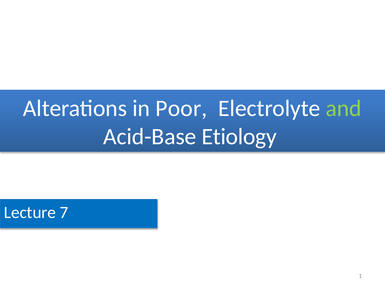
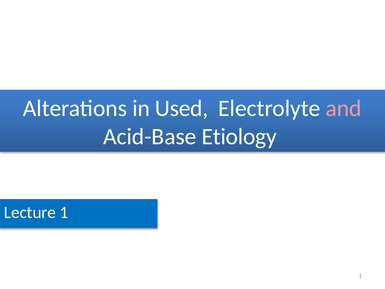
Poor: Poor -> Used (182, 108)
and colour: light green -> pink (344, 108)
Lecture 7: 7 -> 1 (64, 212)
